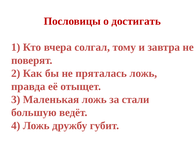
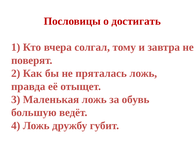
стали: стали -> обувь (136, 99)
